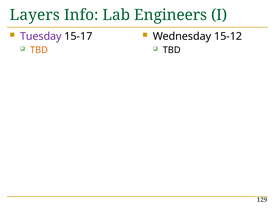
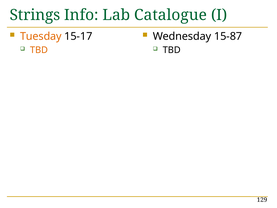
Layers: Layers -> Strings (35, 15)
Engineers: Engineers -> Catalogue (171, 15)
Tuesday colour: purple -> orange (41, 36)
15-12: 15-12 -> 15-87 (228, 36)
